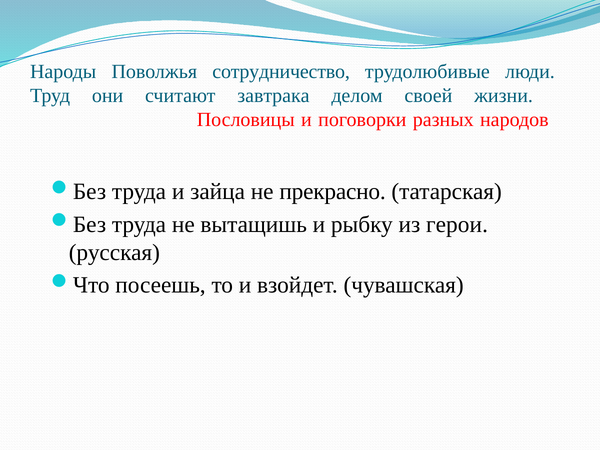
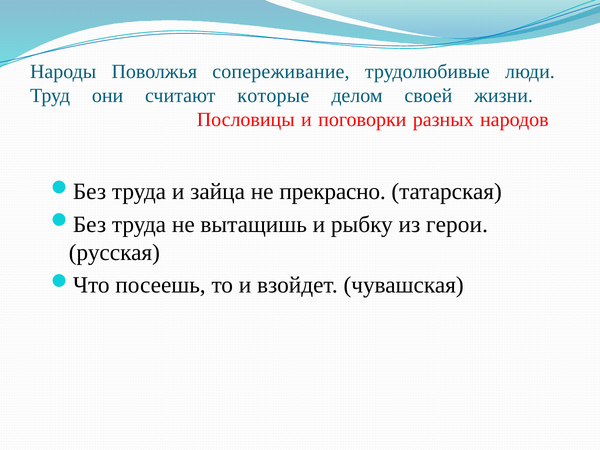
сотрудничество: сотрудничество -> сопереживание (281, 72)
завтрака: завтрака -> которые (273, 96)
